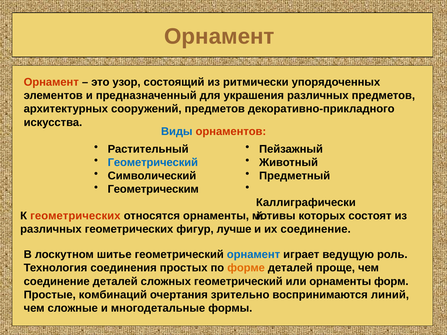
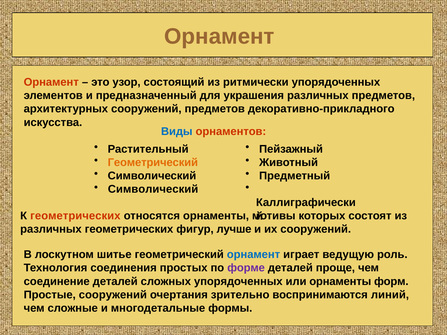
Геометрический colour: blue -> orange (153, 163)
Геометрическим: Геометрическим -> Символический (153, 189)
их соединение: соединение -> сооружений (316, 229)
форме colour: orange -> purple (246, 268)
сложных геометрический: геометрический -> упорядоченных (238, 282)
Простые комбинаций: комбинаций -> сооружений (113, 295)
